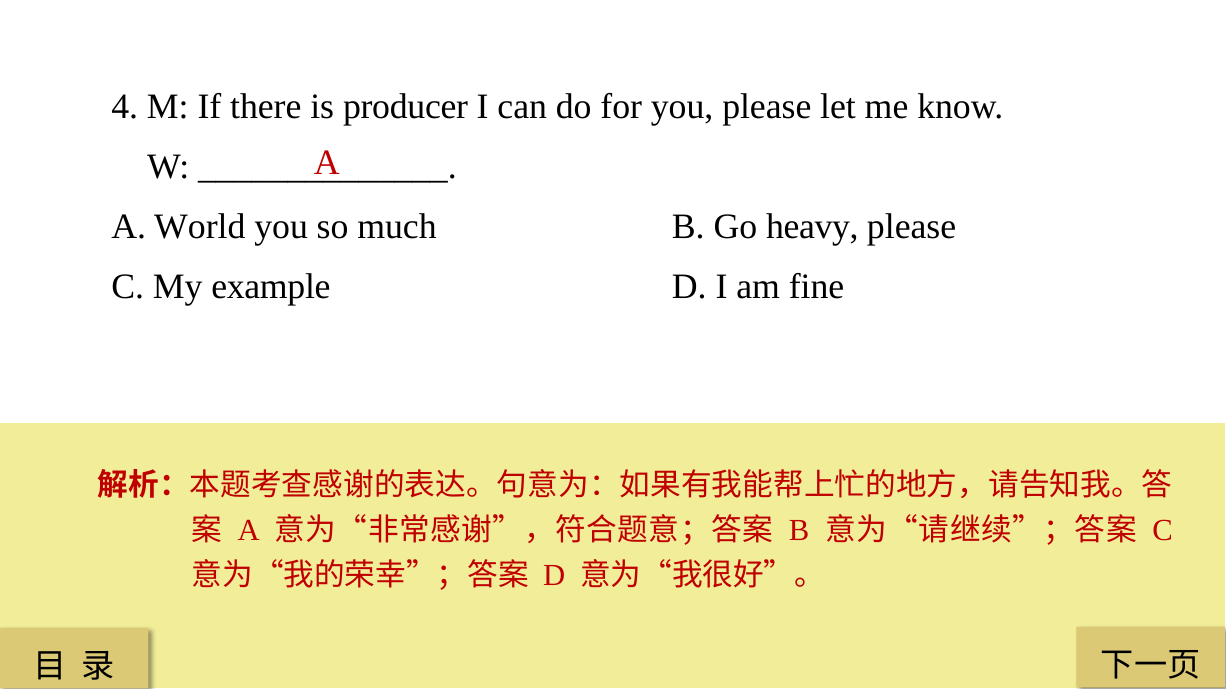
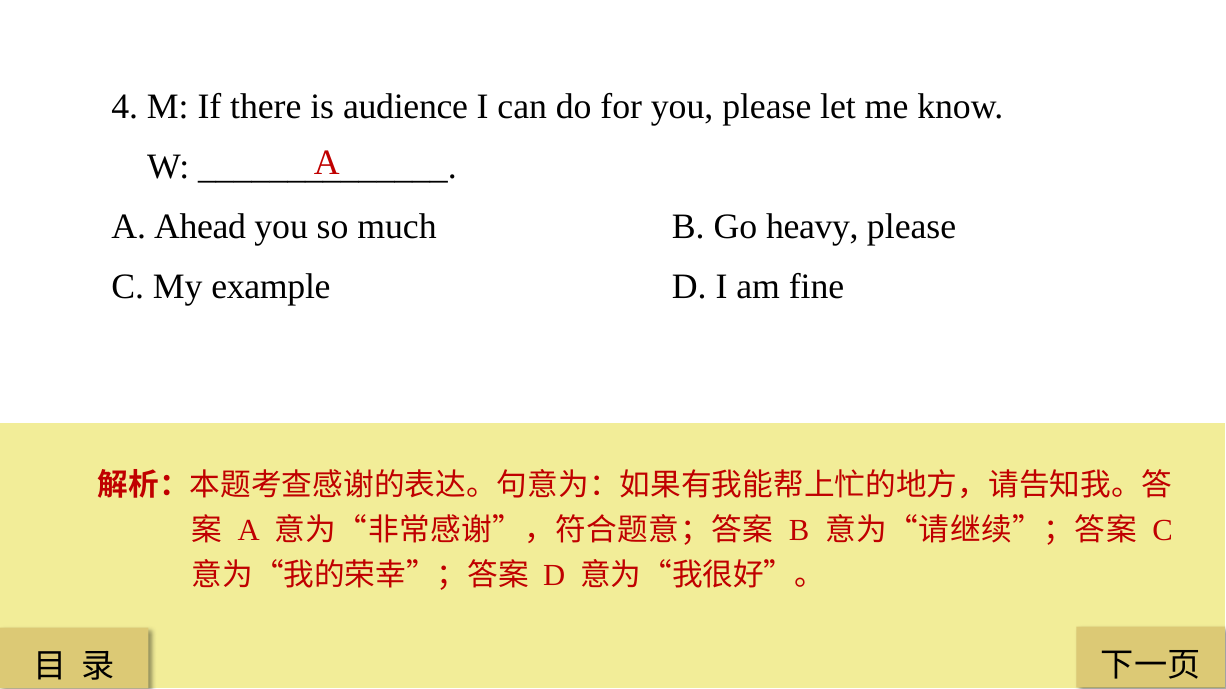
producer: producer -> audience (406, 107)
World: World -> Ahead (200, 227)
